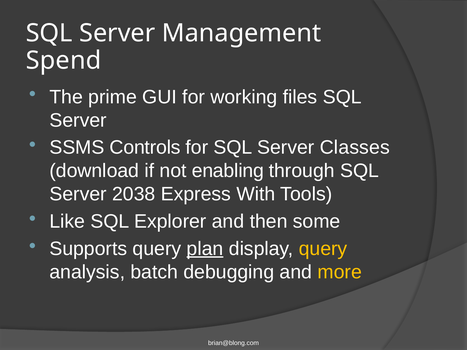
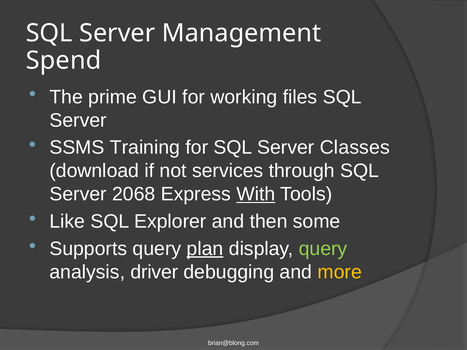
Controls: Controls -> Training (145, 148)
enabling: enabling -> services (228, 171)
2038: 2038 -> 2068 (134, 194)
With underline: none -> present (256, 194)
query colour: yellow -> light green (323, 249)
batch: batch -> driver (154, 272)
